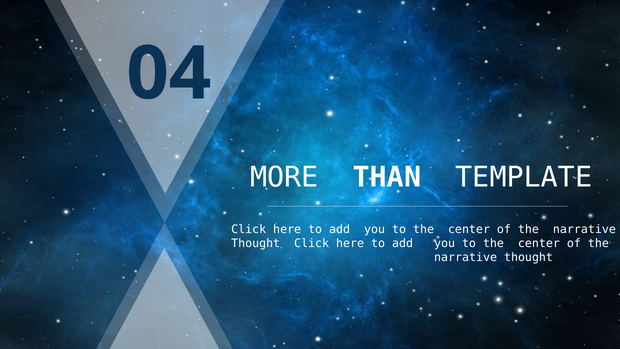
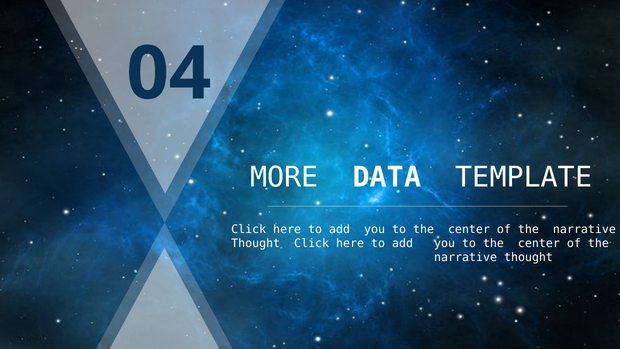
THAN: THAN -> DATA (387, 177)
